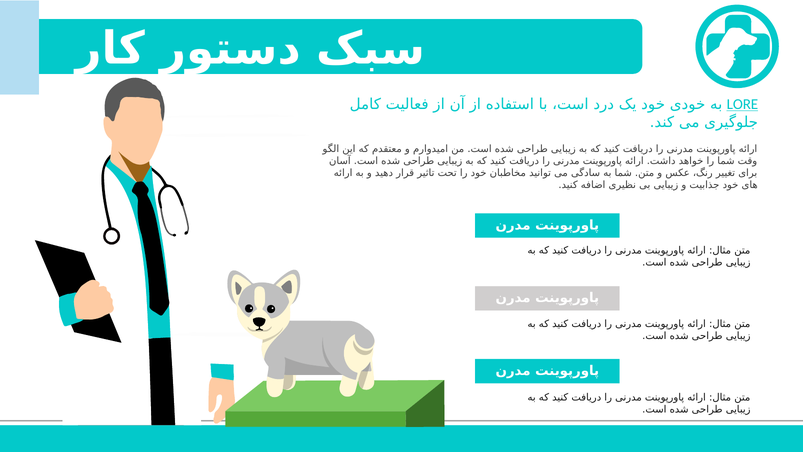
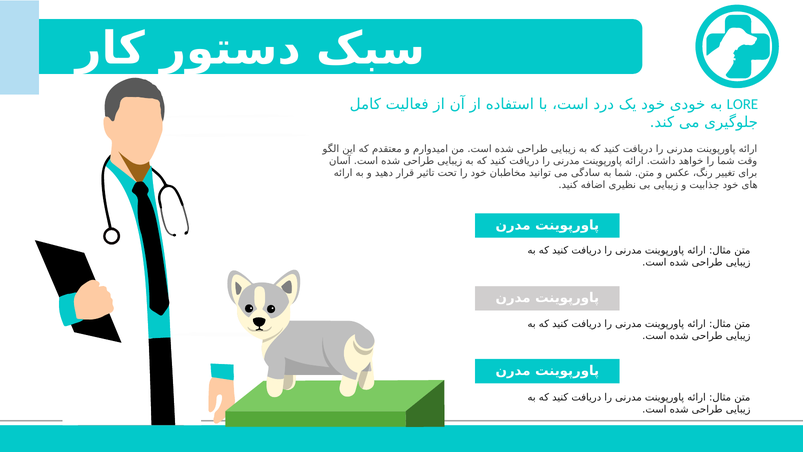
LORE underline: present -> none (742, 104)
